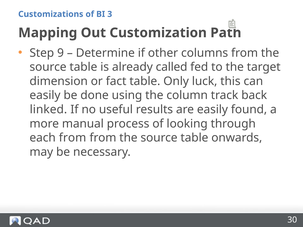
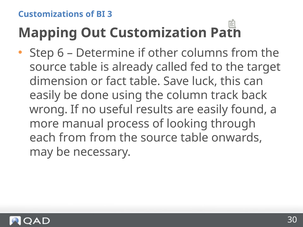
9: 9 -> 6 (61, 53)
Only: Only -> Save (176, 81)
linked: linked -> wrong (49, 110)
